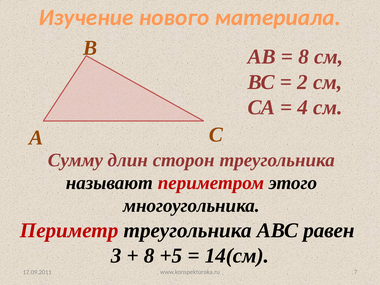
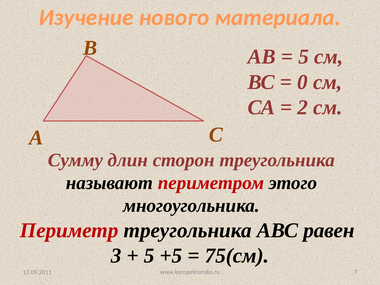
8: 8 -> 5 (304, 57)
2: 2 -> 0 (303, 82)
4: 4 -> 2 (303, 107)
8: 8 -> 5 (149, 256)
14(см: 14(см -> 75(см (237, 256)
